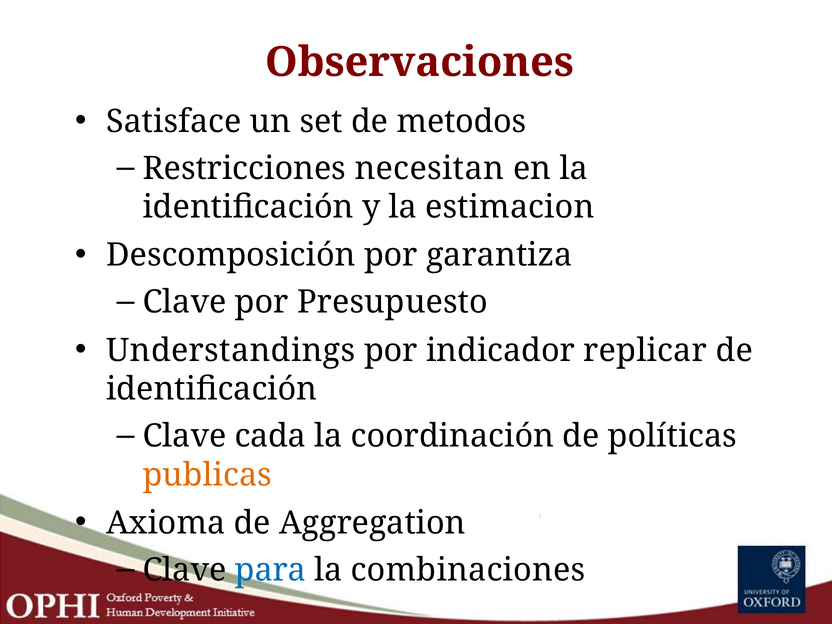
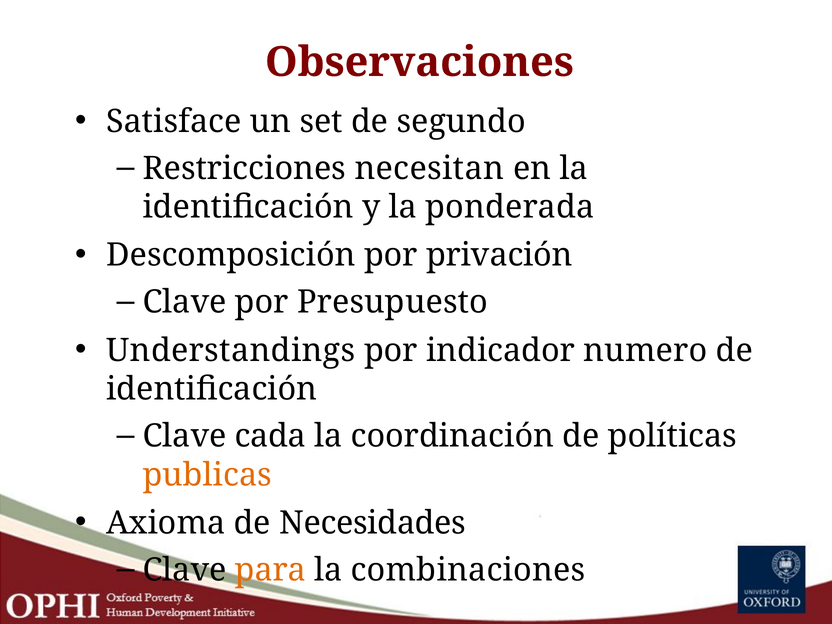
metodos: metodos -> segundo (461, 121)
estimacion: estimacion -> ponderada (510, 207)
garantiza: garantiza -> privación (499, 255)
replicar: replicar -> numero (645, 350)
Aggregation: Aggregation -> Necesidades (373, 523)
para colour: blue -> orange (270, 570)
